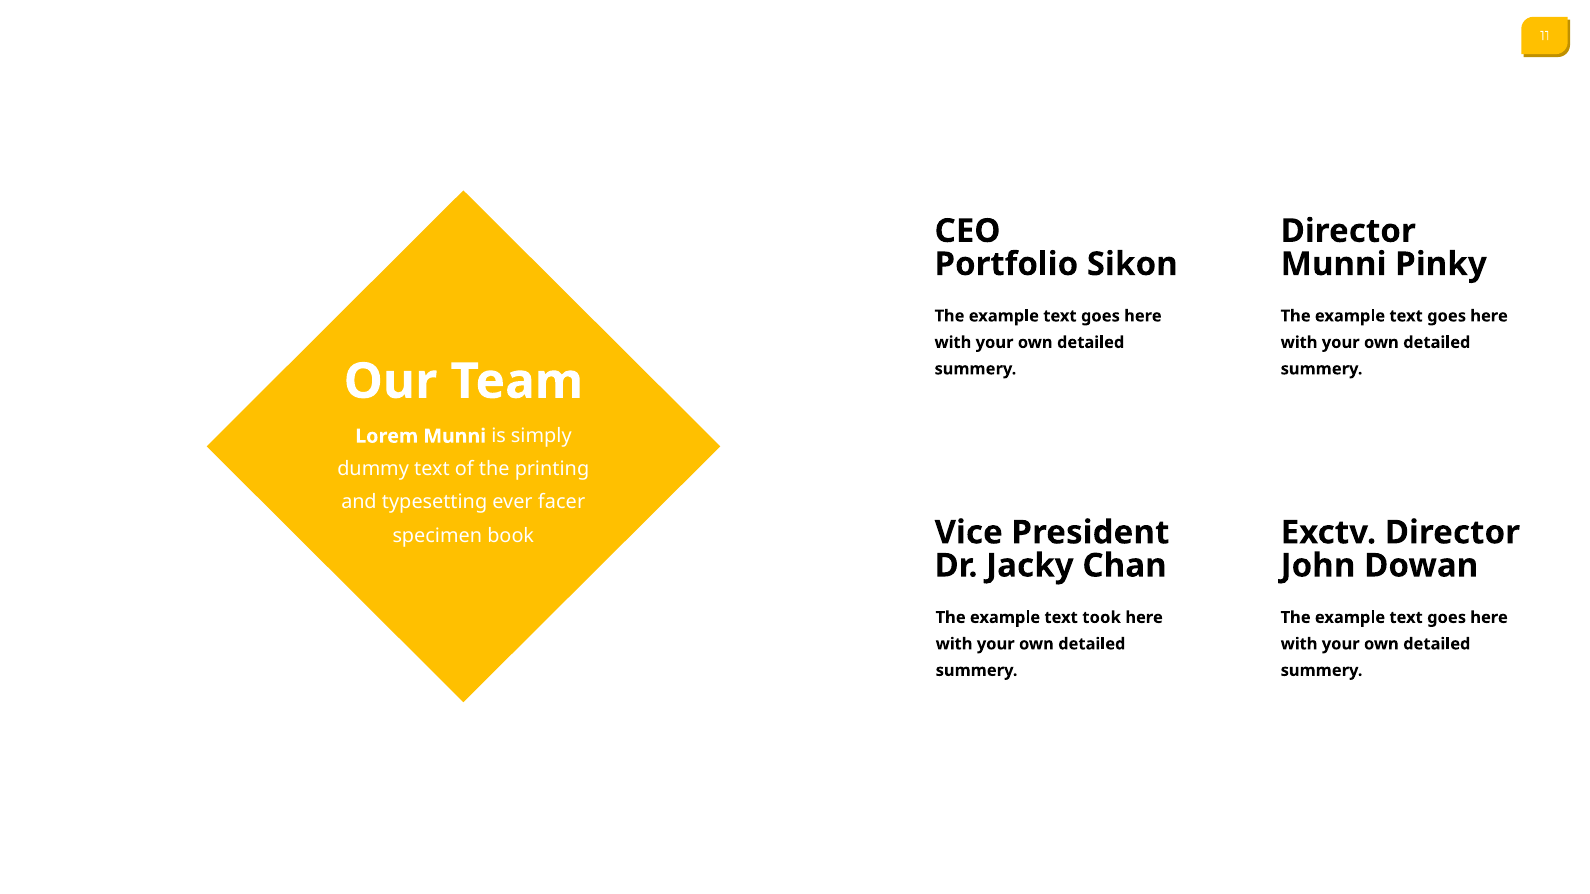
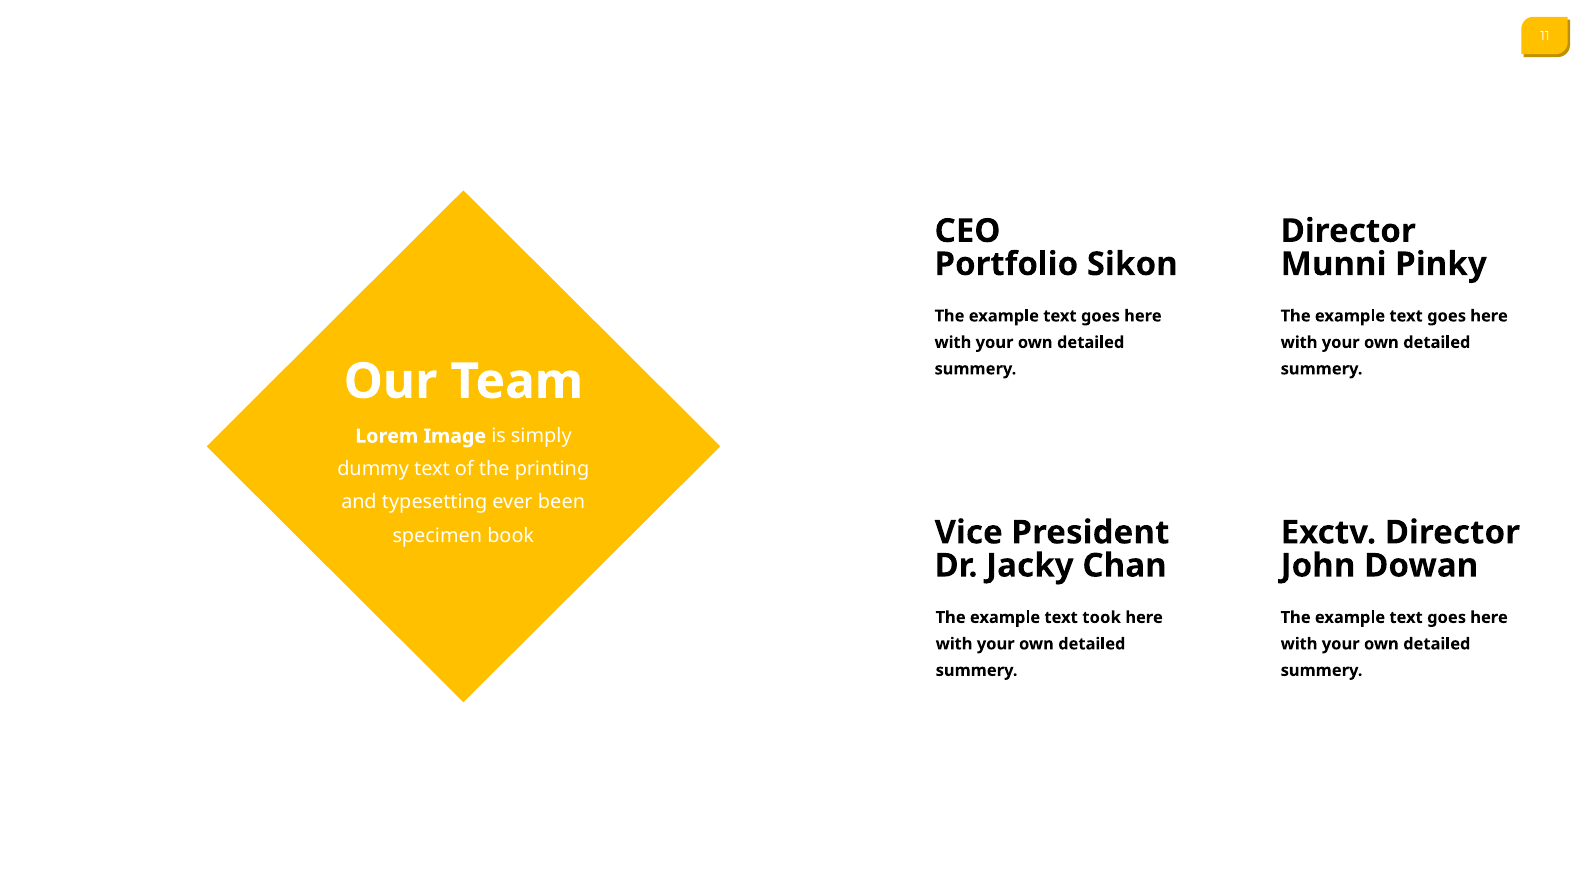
Lorem Munni: Munni -> Image (455, 436)
facer: facer -> been (562, 503)
